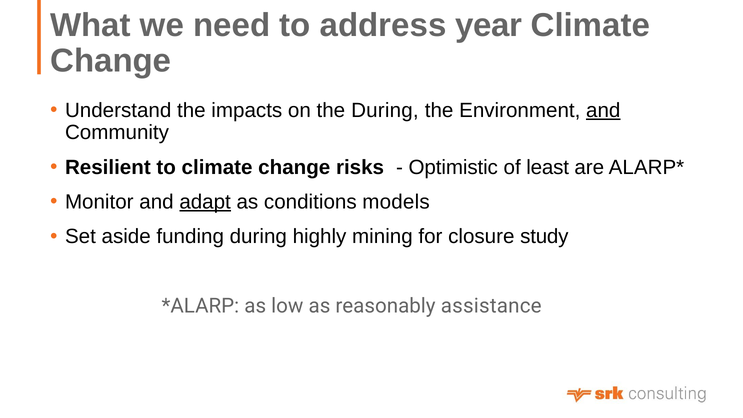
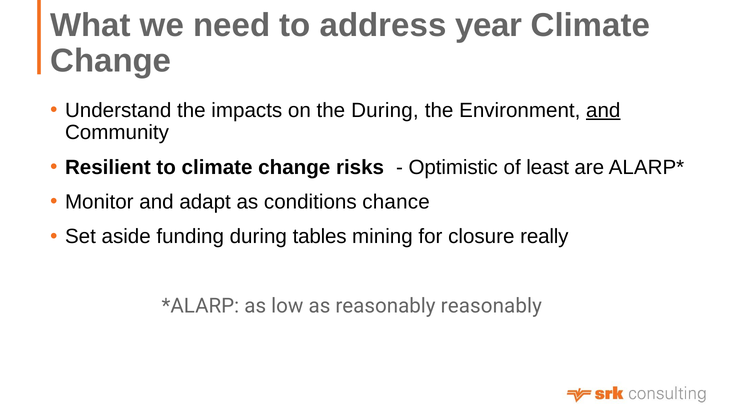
adapt underline: present -> none (205, 202)
models: models -> chance (396, 202)
highly: highly -> tables (320, 237)
study: study -> really (544, 237)
reasonably assistance: assistance -> reasonably (491, 306)
